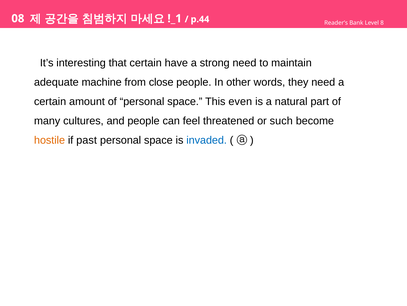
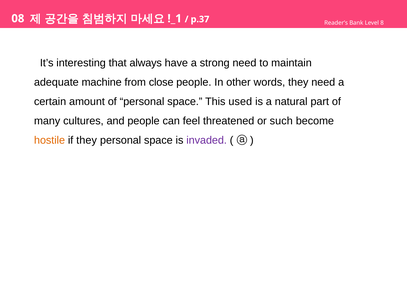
p.44: p.44 -> p.37 (200, 19)
that certain: certain -> always (146, 63)
even: even -> used (240, 101)
if past: past -> they (87, 140)
invaded colour: blue -> purple (207, 140)
